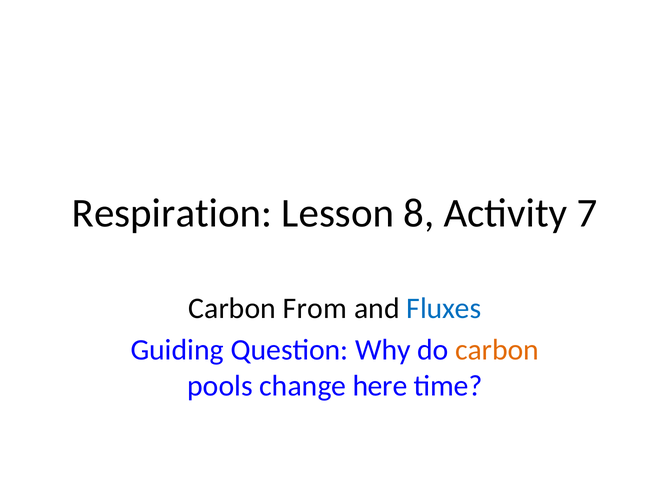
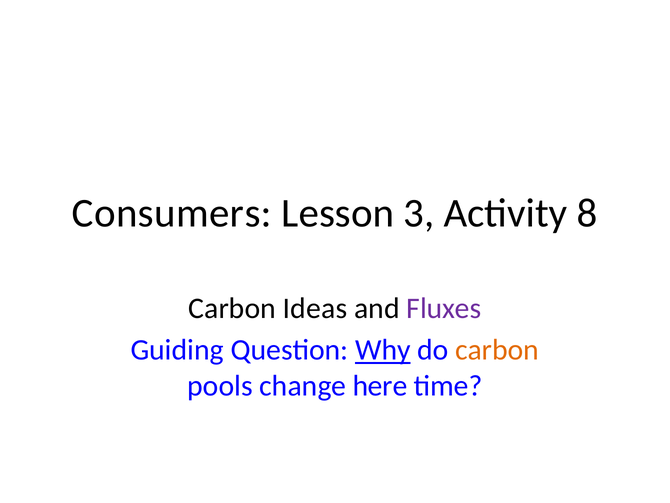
Respiration: Respiration -> Consumers (172, 213)
8: 8 -> 3 (419, 213)
7: 7 -> 8 (587, 213)
From: From -> Ideas (315, 308)
Fluxes colour: blue -> purple (444, 308)
Why underline: none -> present (383, 350)
